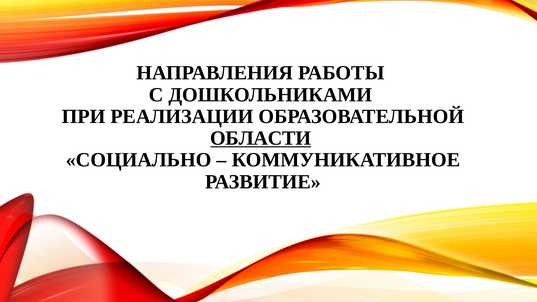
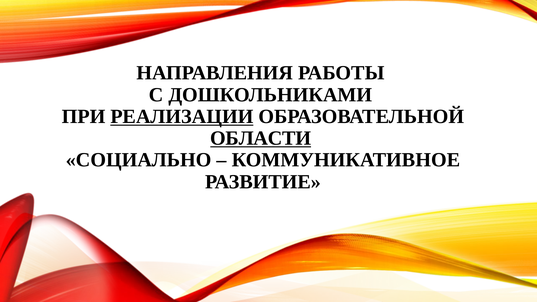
РЕАЛИЗАЦИИ underline: none -> present (182, 116)
